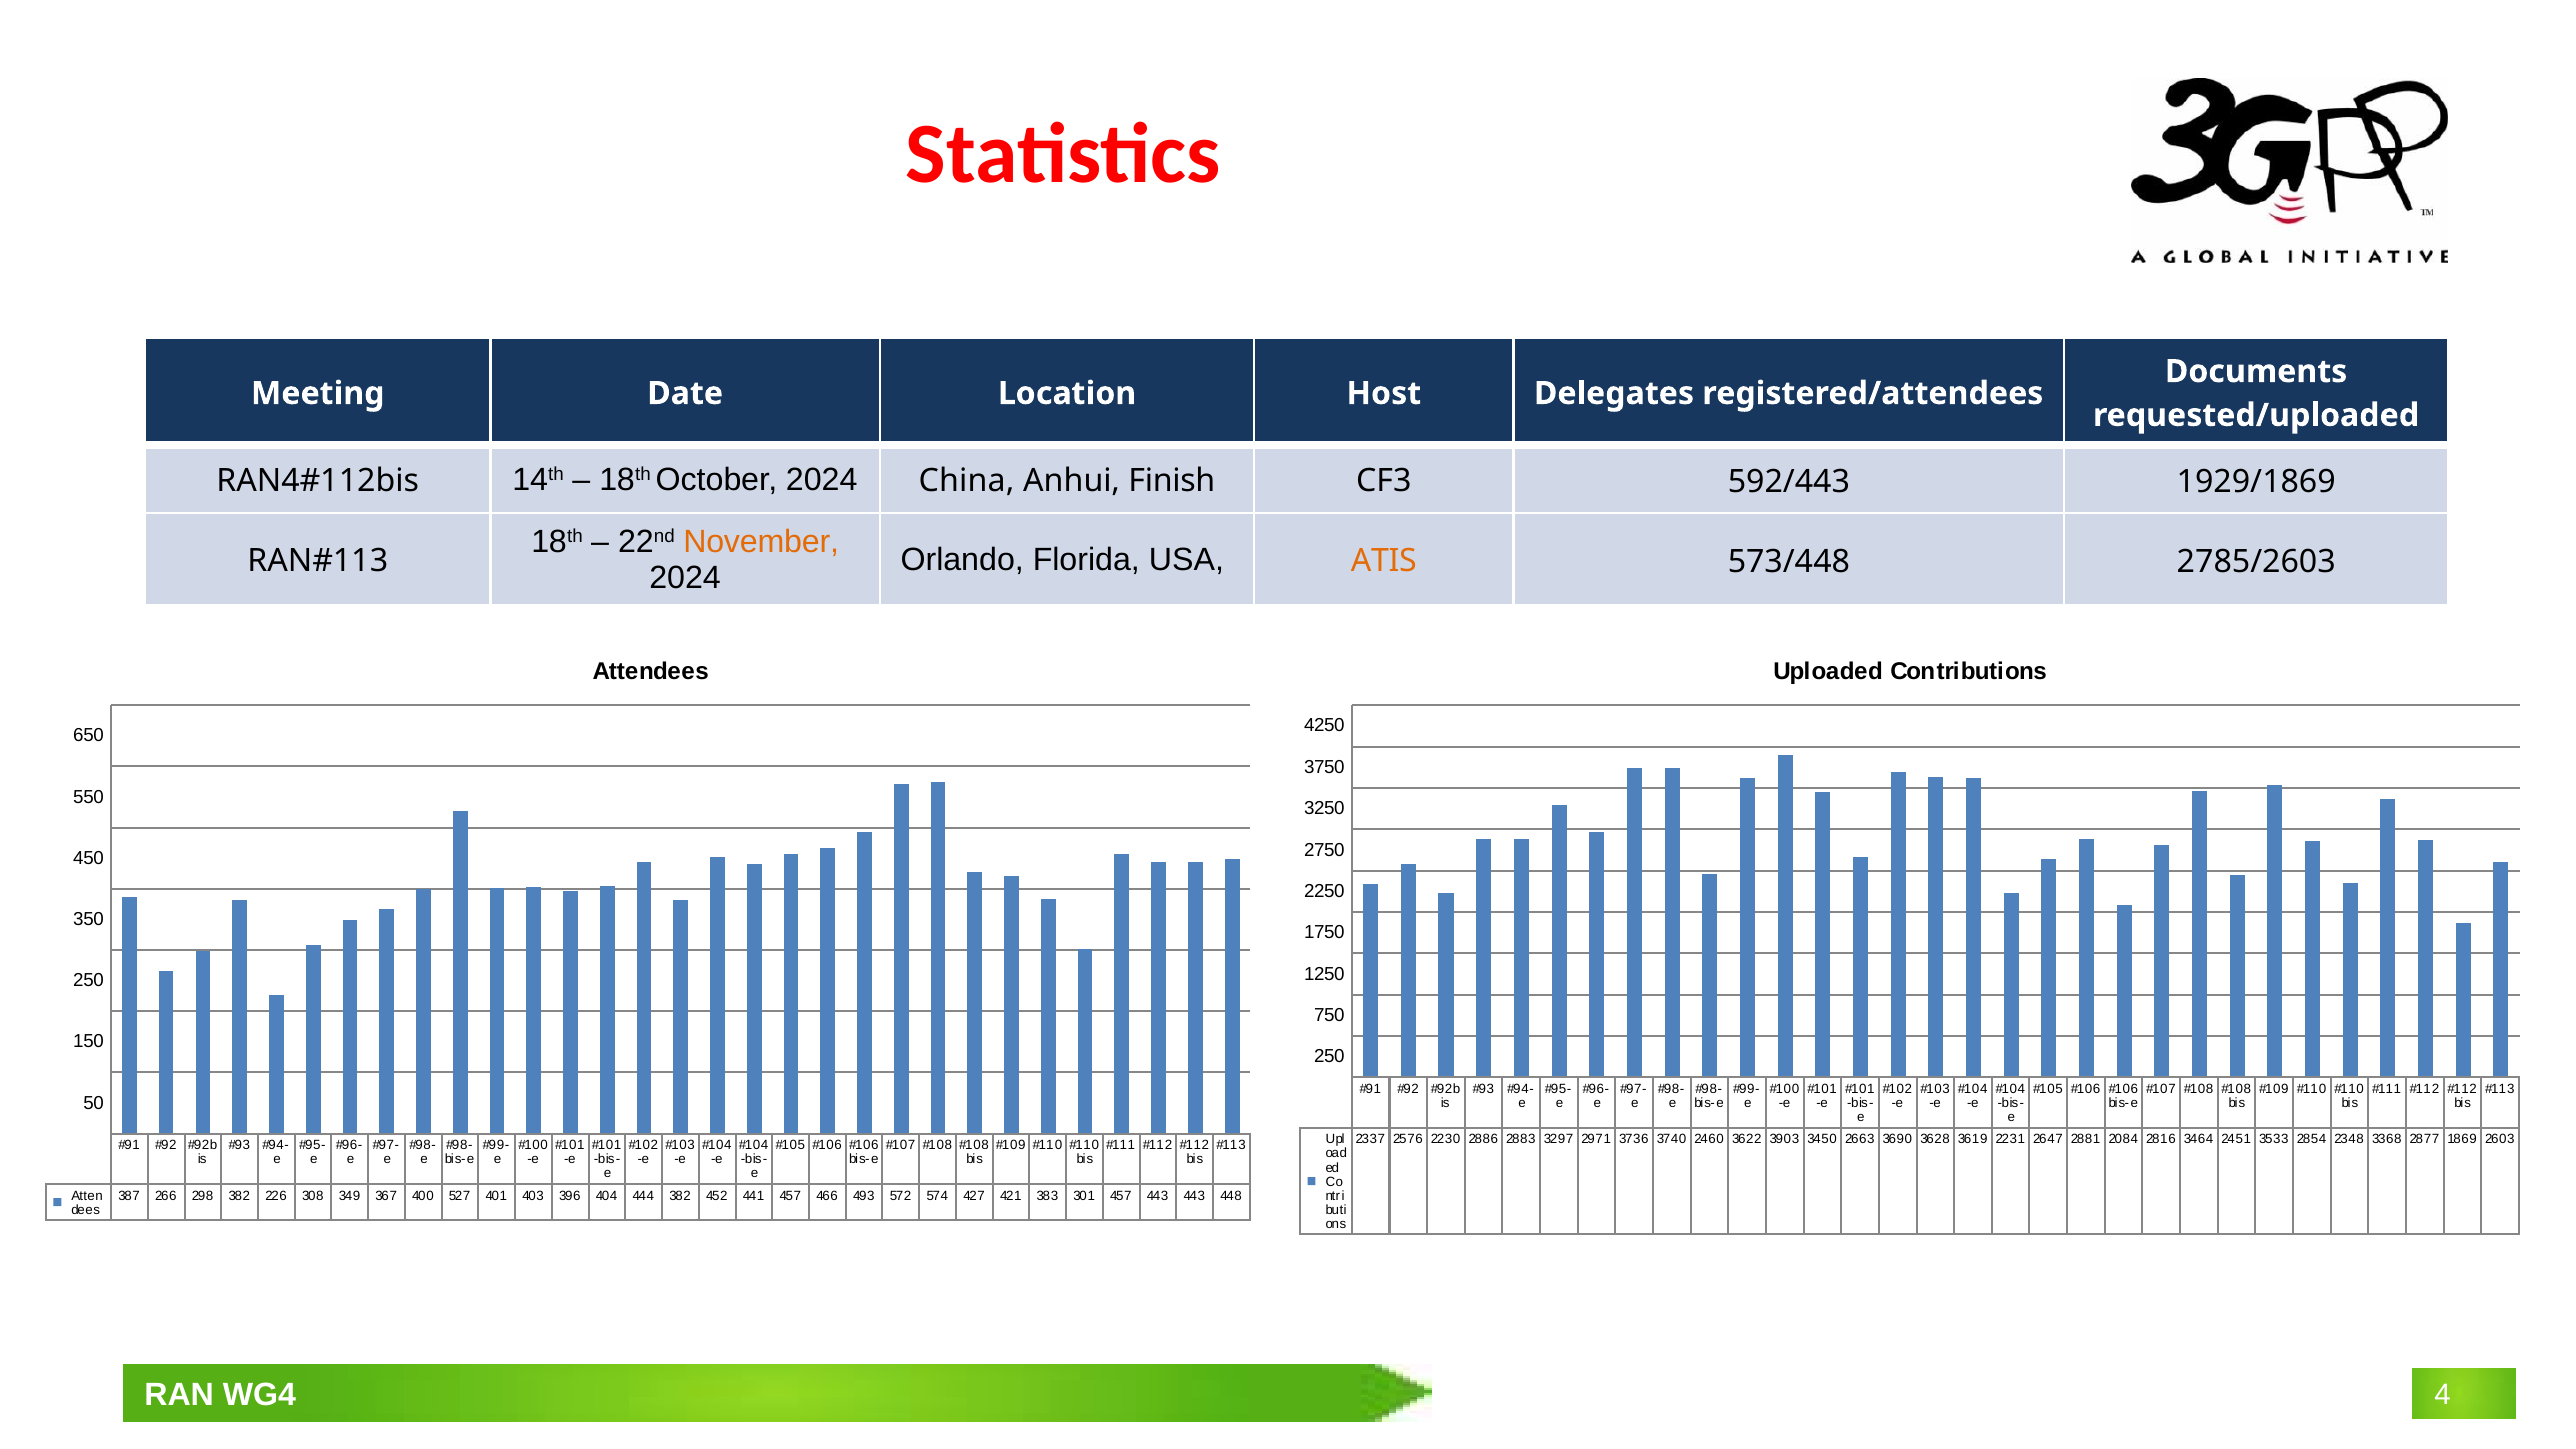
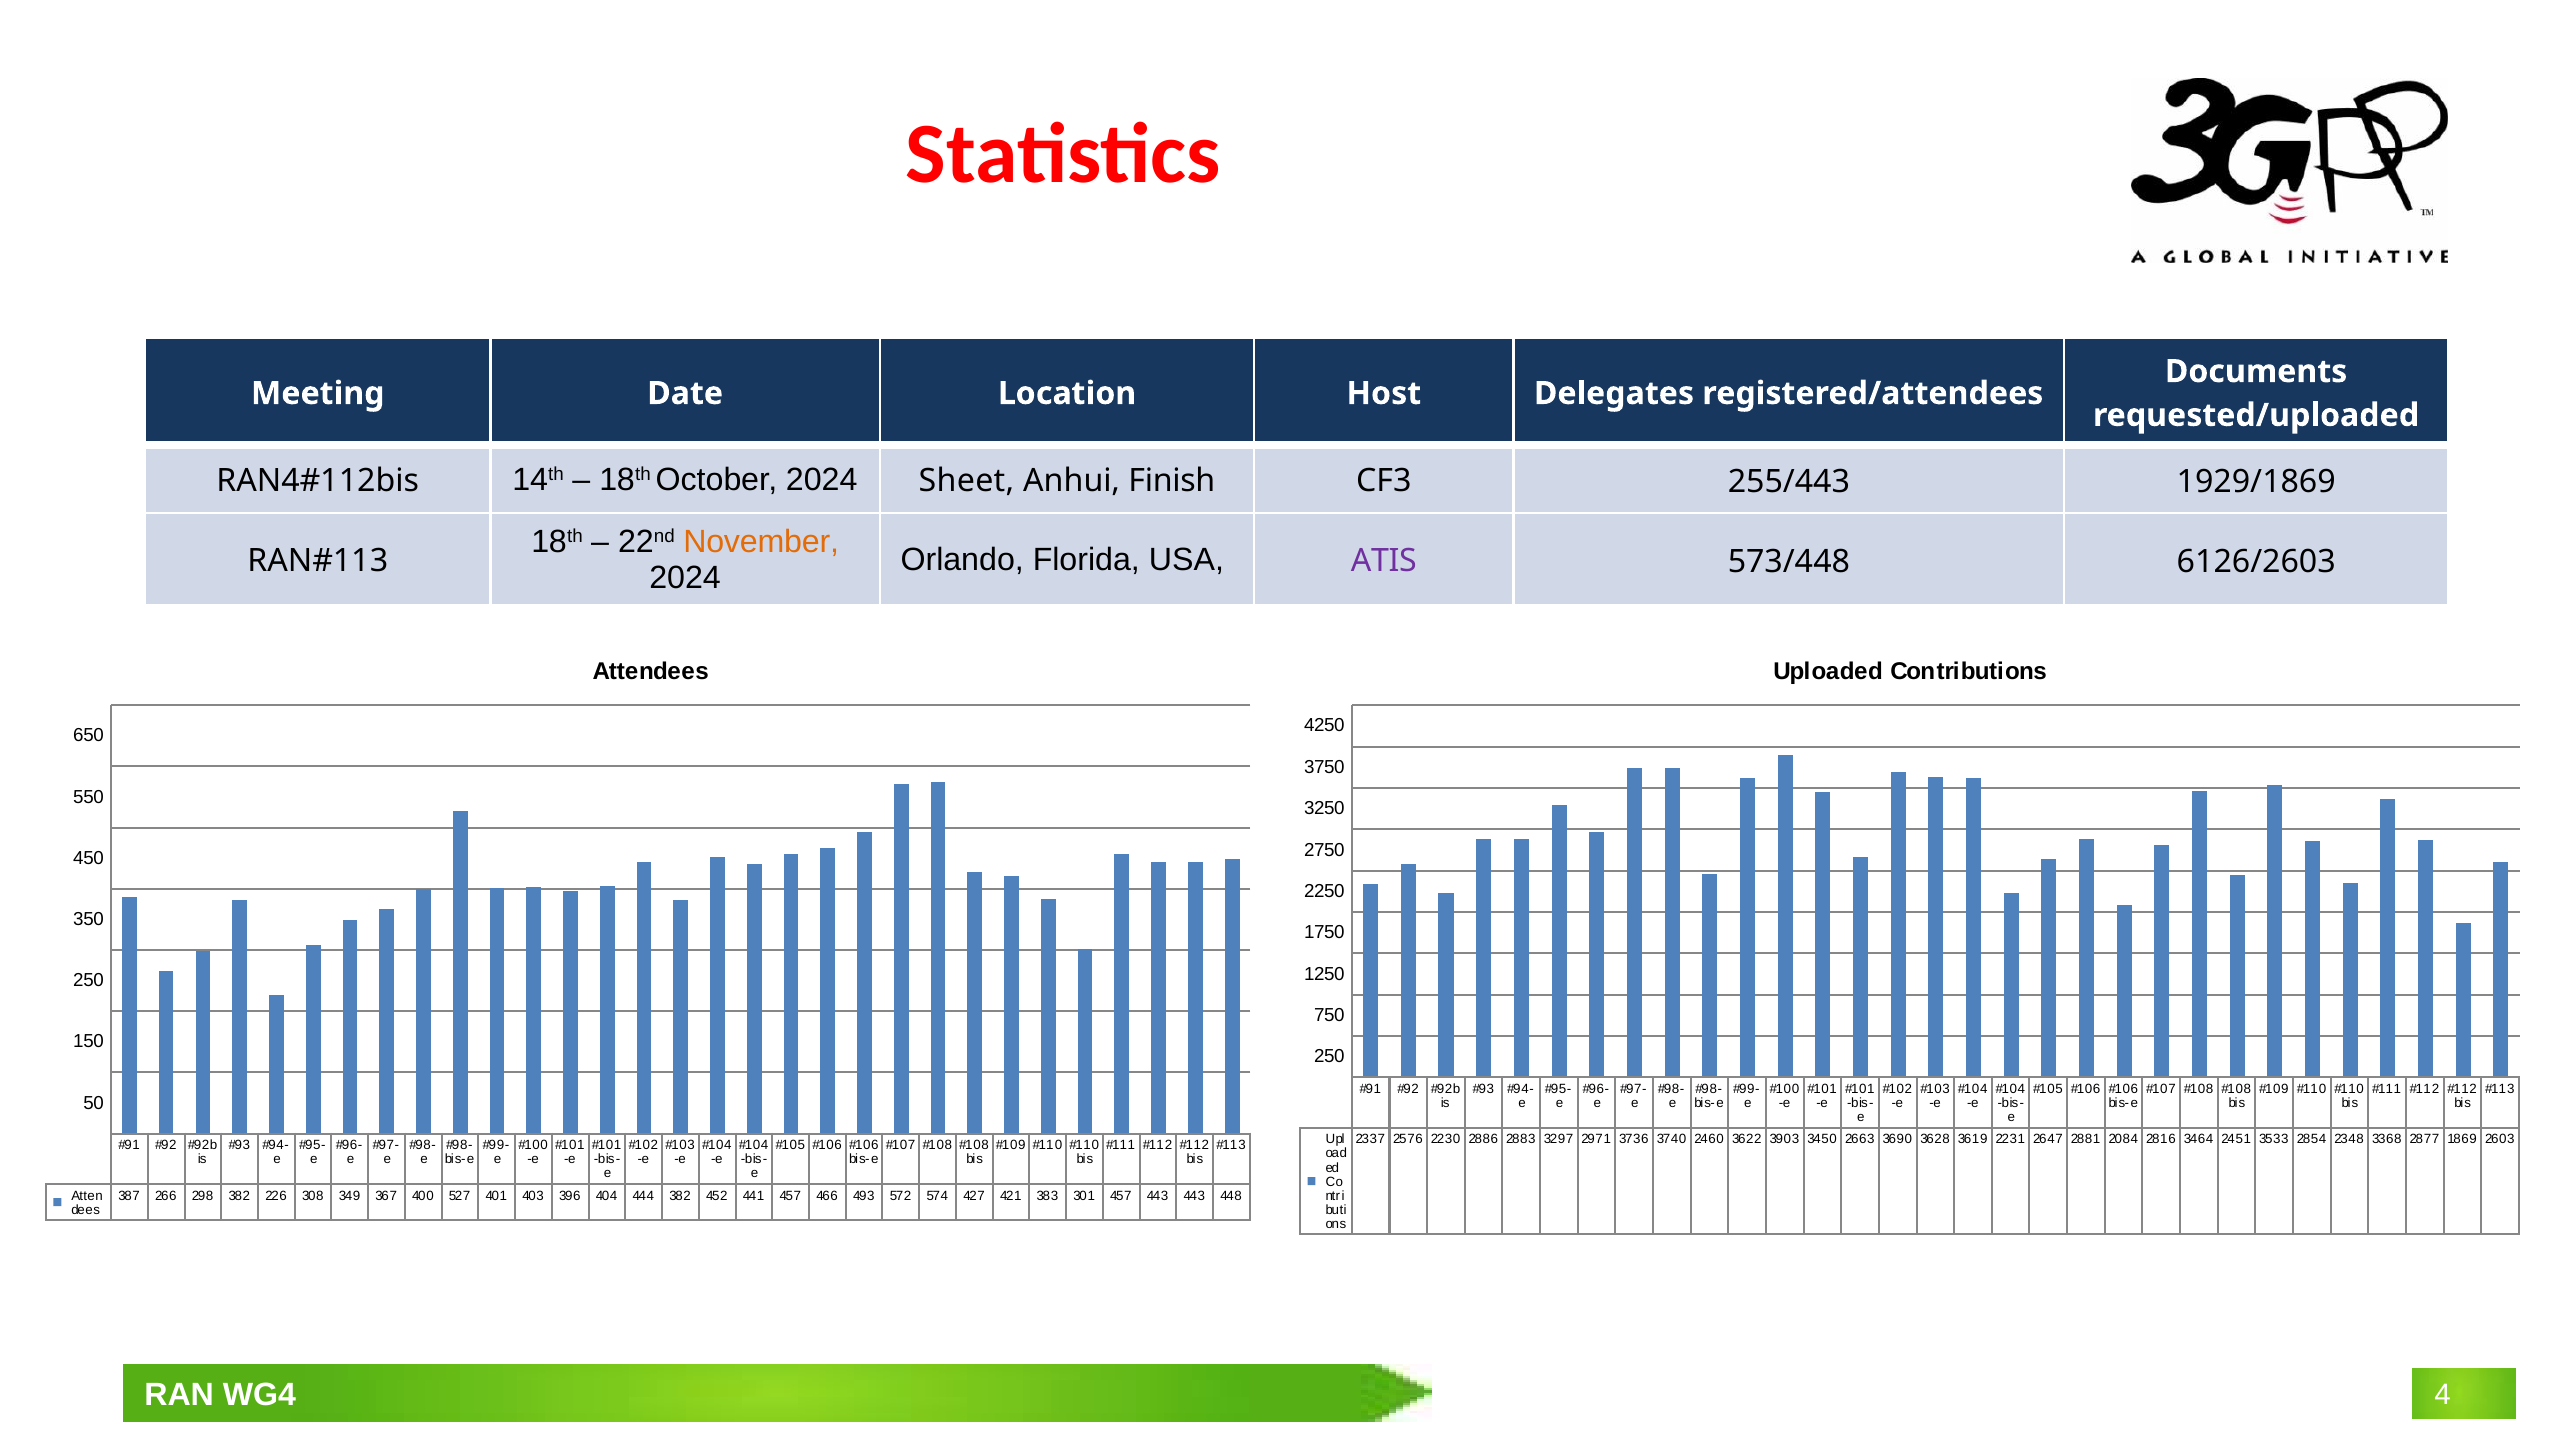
China: China -> Sheet (966, 481)
592/443: 592/443 -> 255/443 (1789, 482)
ATIS colour: orange -> purple (1384, 561)
2785/2603: 2785/2603 -> 6126/2603 (2256, 562)
